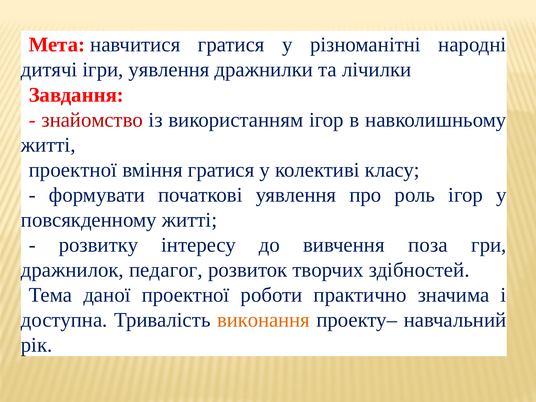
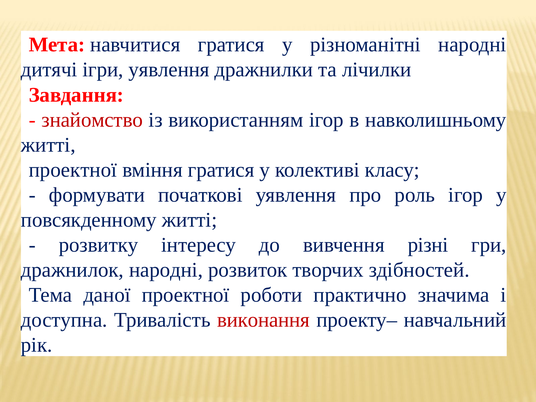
поза: поза -> різні (428, 245)
дражнилок педагог: педагог -> народні (166, 270)
виконання colour: orange -> red (263, 320)
